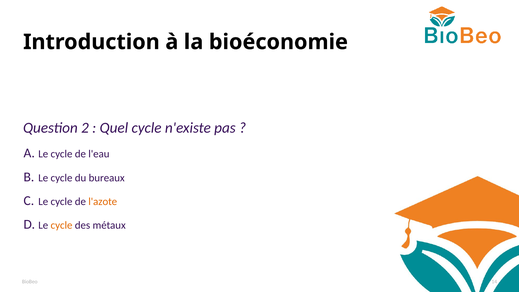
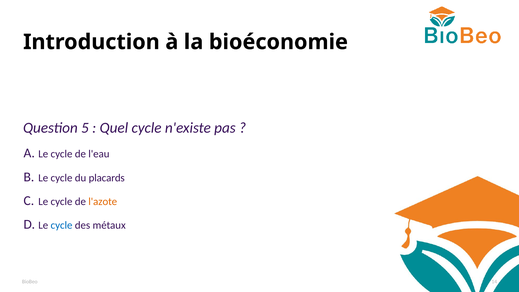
2: 2 -> 5 (85, 128)
bureaux: bureaux -> placards (107, 178)
cycle colour: orange -> blue (62, 225)
